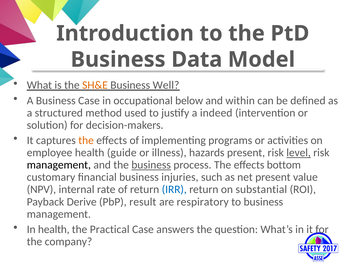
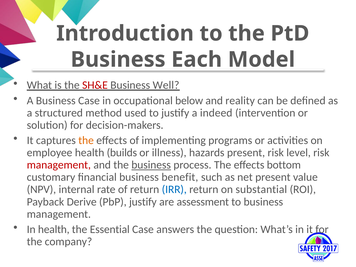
Data: Data -> Each (197, 60)
SH&E colour: orange -> red (95, 85)
within: within -> reality (240, 101)
guide: guide -> builds (122, 153)
level underline: present -> none (299, 153)
management colour: black -> red (59, 165)
injuries: injuries -> benefit (180, 177)
PbP result: result -> justify (143, 202)
respiratory: respiratory -> assessment (203, 202)
Practical: Practical -> Essential (110, 229)
